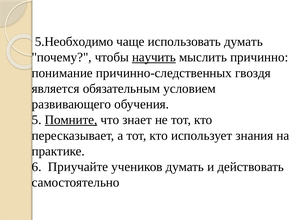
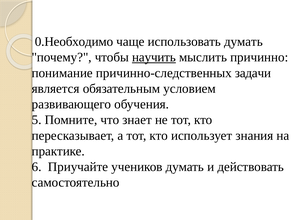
5.Необходимо: 5.Необходимо -> 0.Необходимо (74, 42)
гвоздя: гвоздя -> задачи (253, 73)
Помните underline: present -> none (71, 120)
